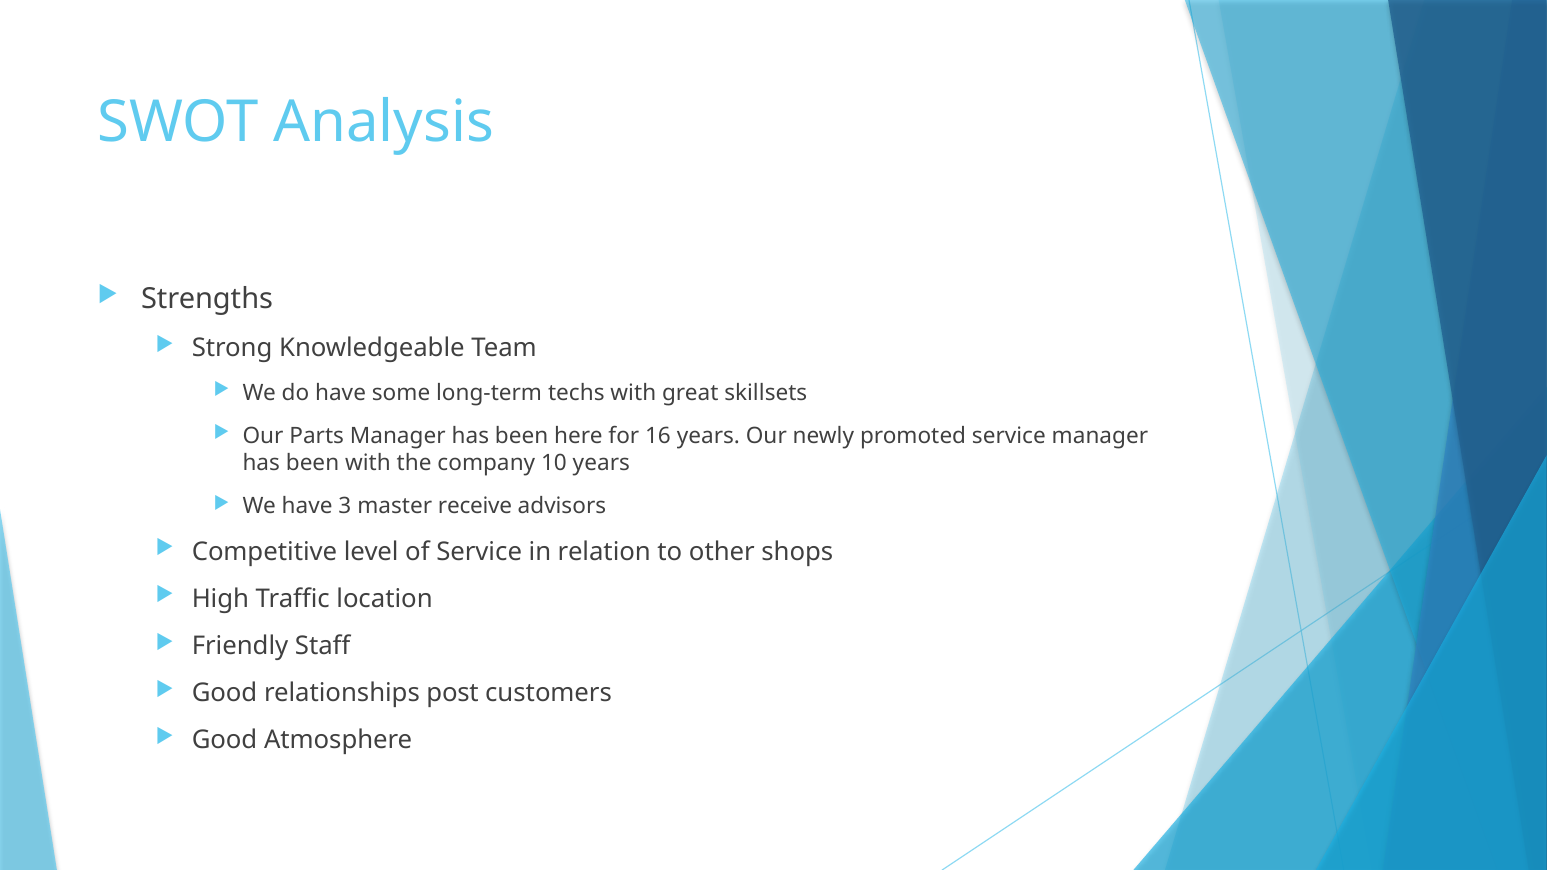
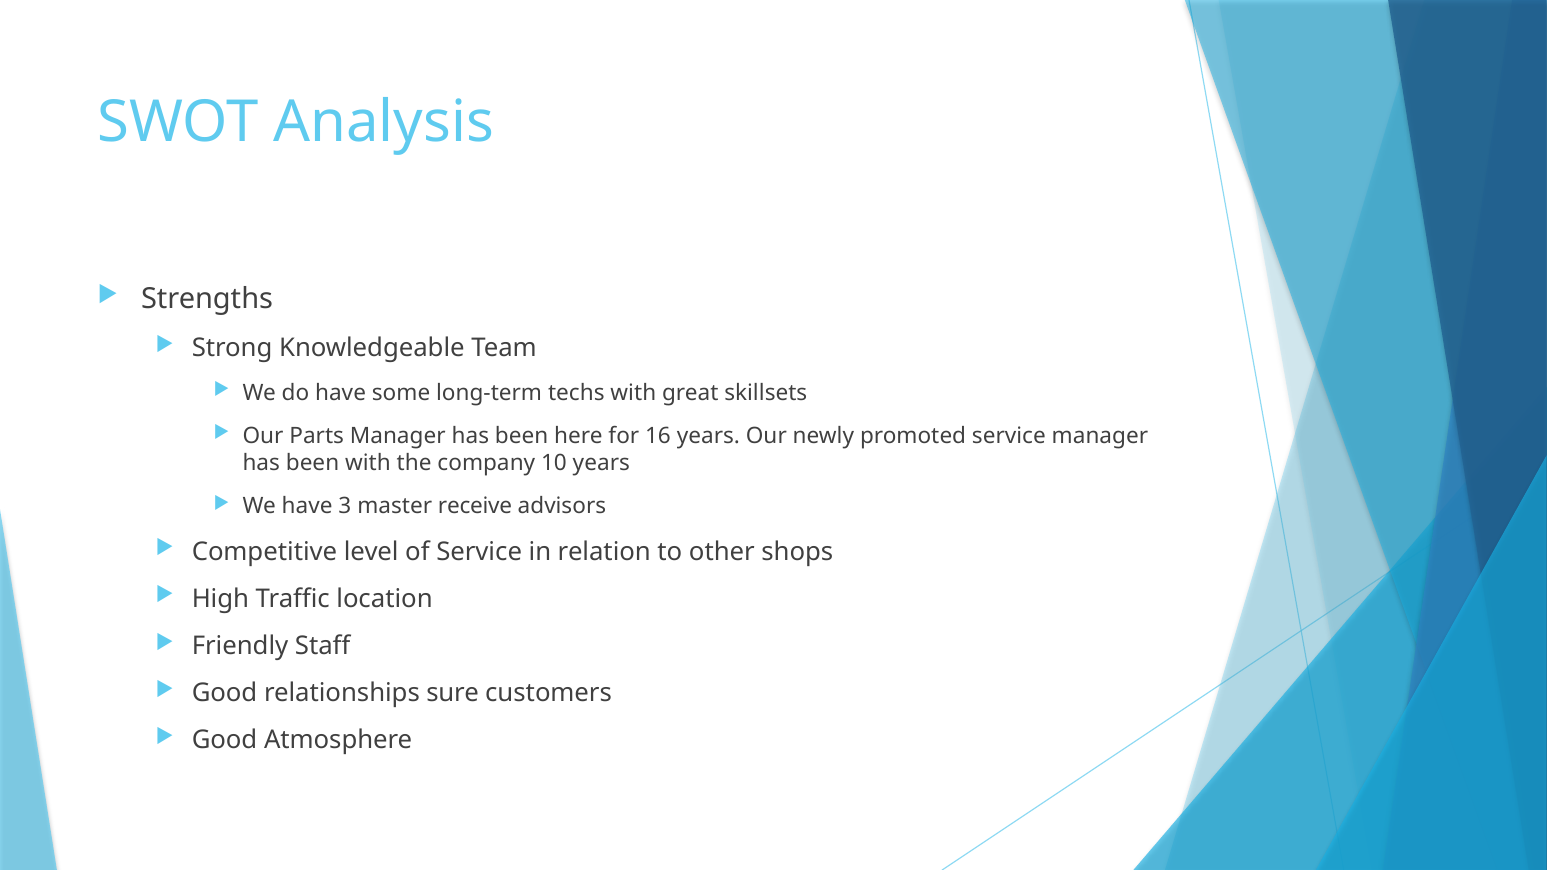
post: post -> sure (453, 693)
